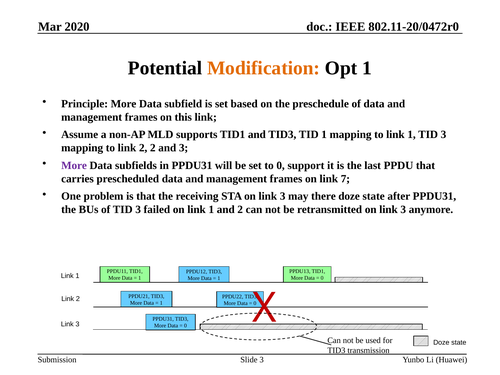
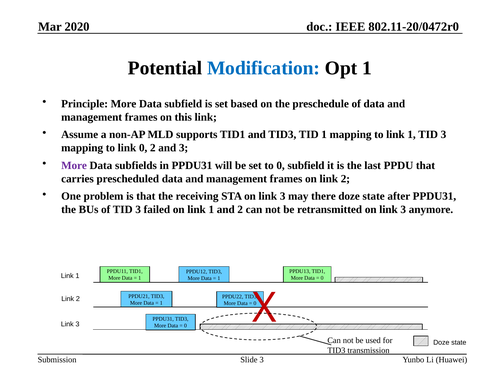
Modification colour: orange -> blue (264, 68)
to link 2: 2 -> 0 (143, 148)
0 support: support -> subfield (306, 165)
on link 7: 7 -> 2 (345, 179)
